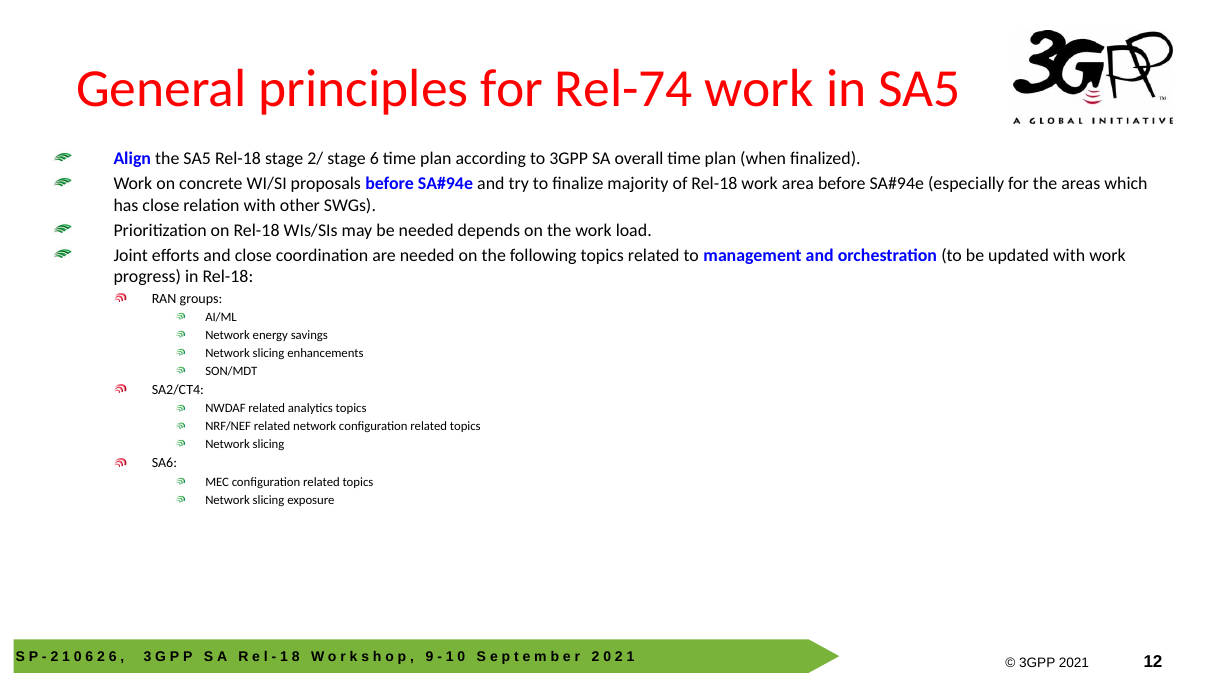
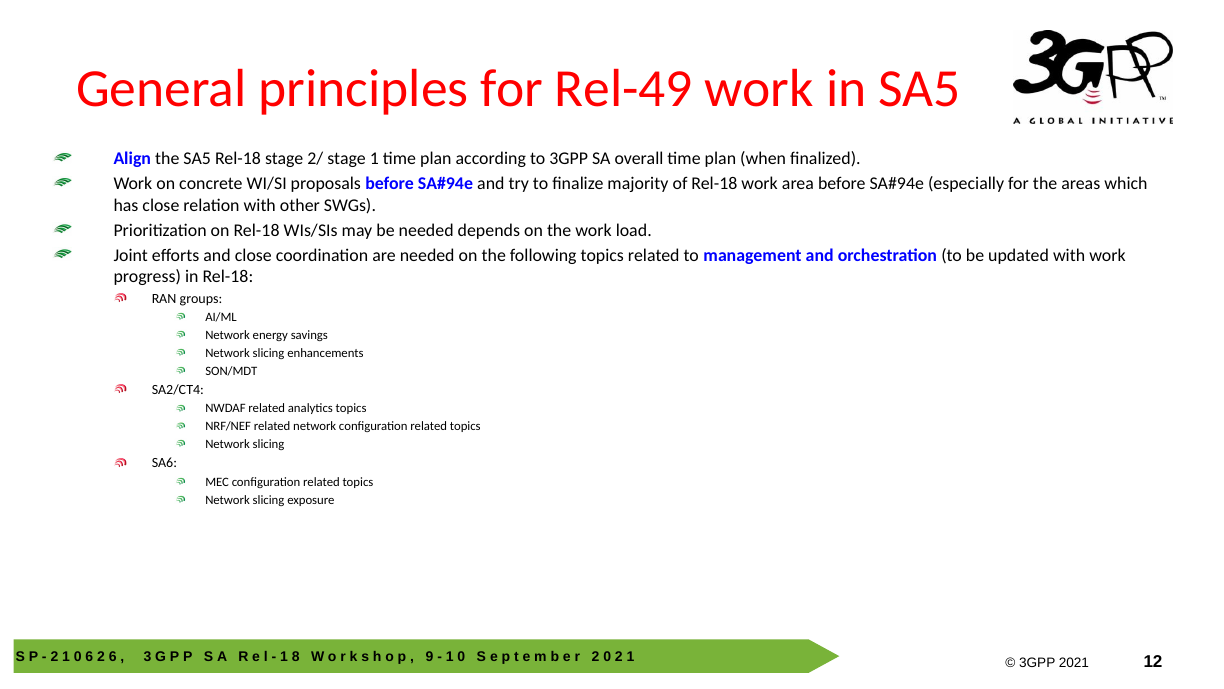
Rel-74: Rel-74 -> Rel-49 (624, 89)
stage 6: 6 -> 1 (374, 159)
